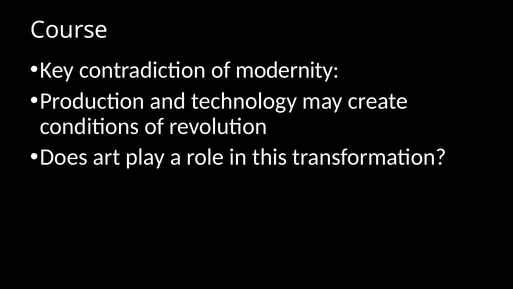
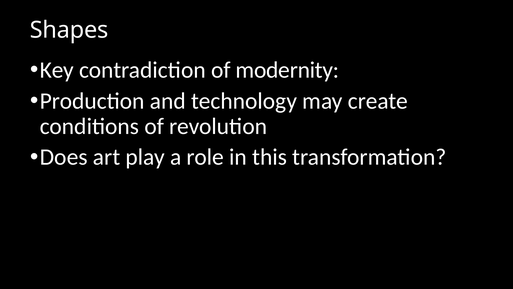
Course: Course -> Shapes (69, 30)
